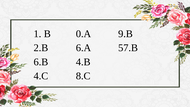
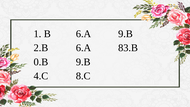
0.A: 0.A -> 6.A (83, 34)
57.B: 57.B -> 83.B (128, 48)
6.B: 6.B -> 0.B (41, 62)
4.B: 4.B -> 9.B (83, 62)
